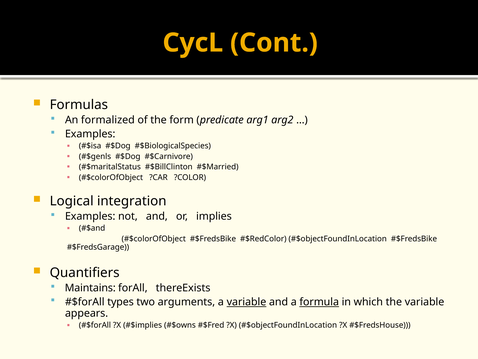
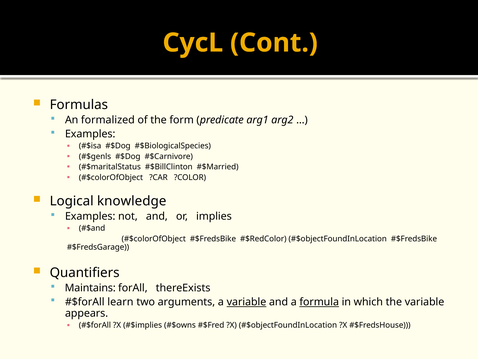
integration: integration -> knowledge (132, 201)
types: types -> learn (120, 301)
